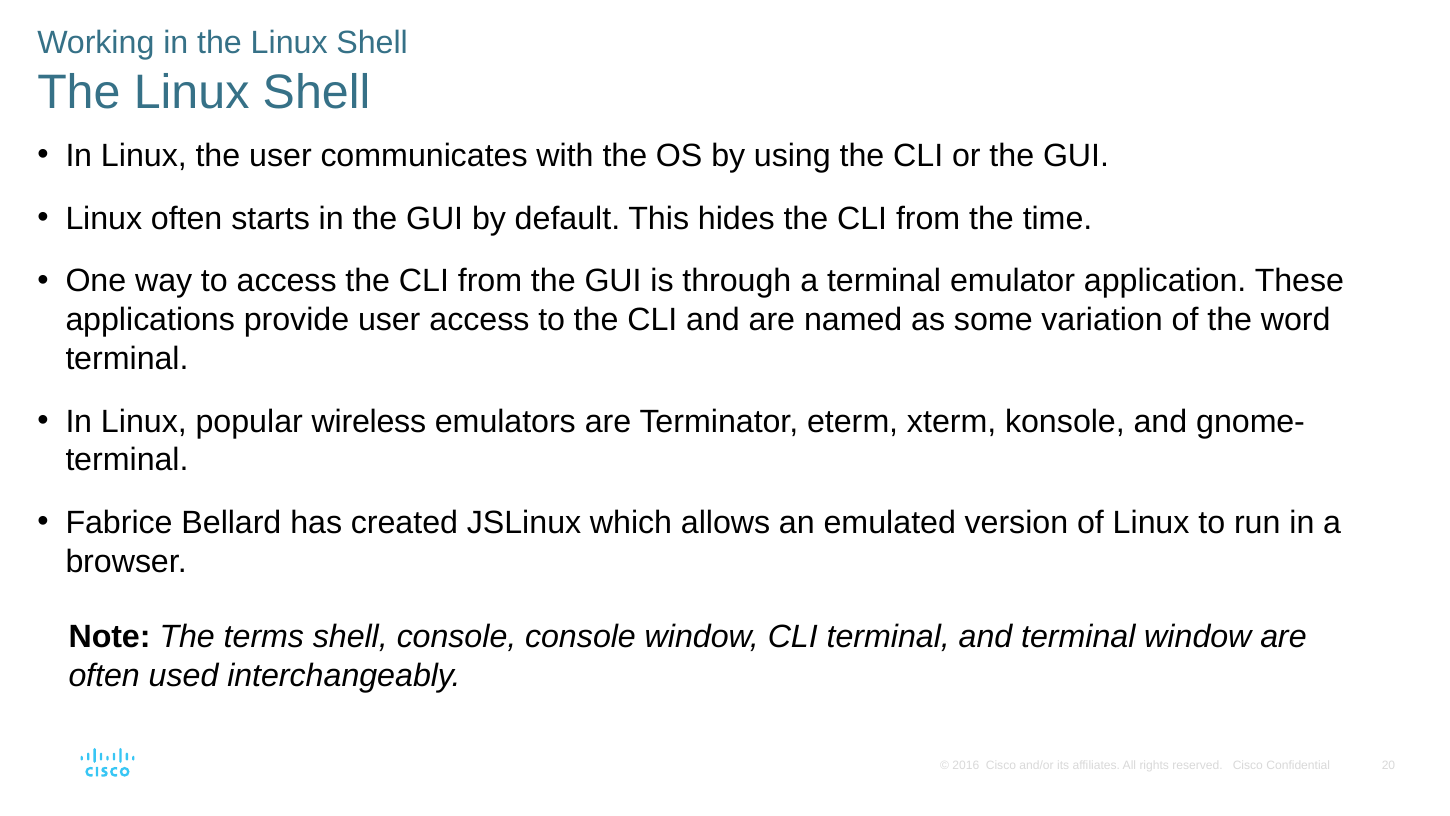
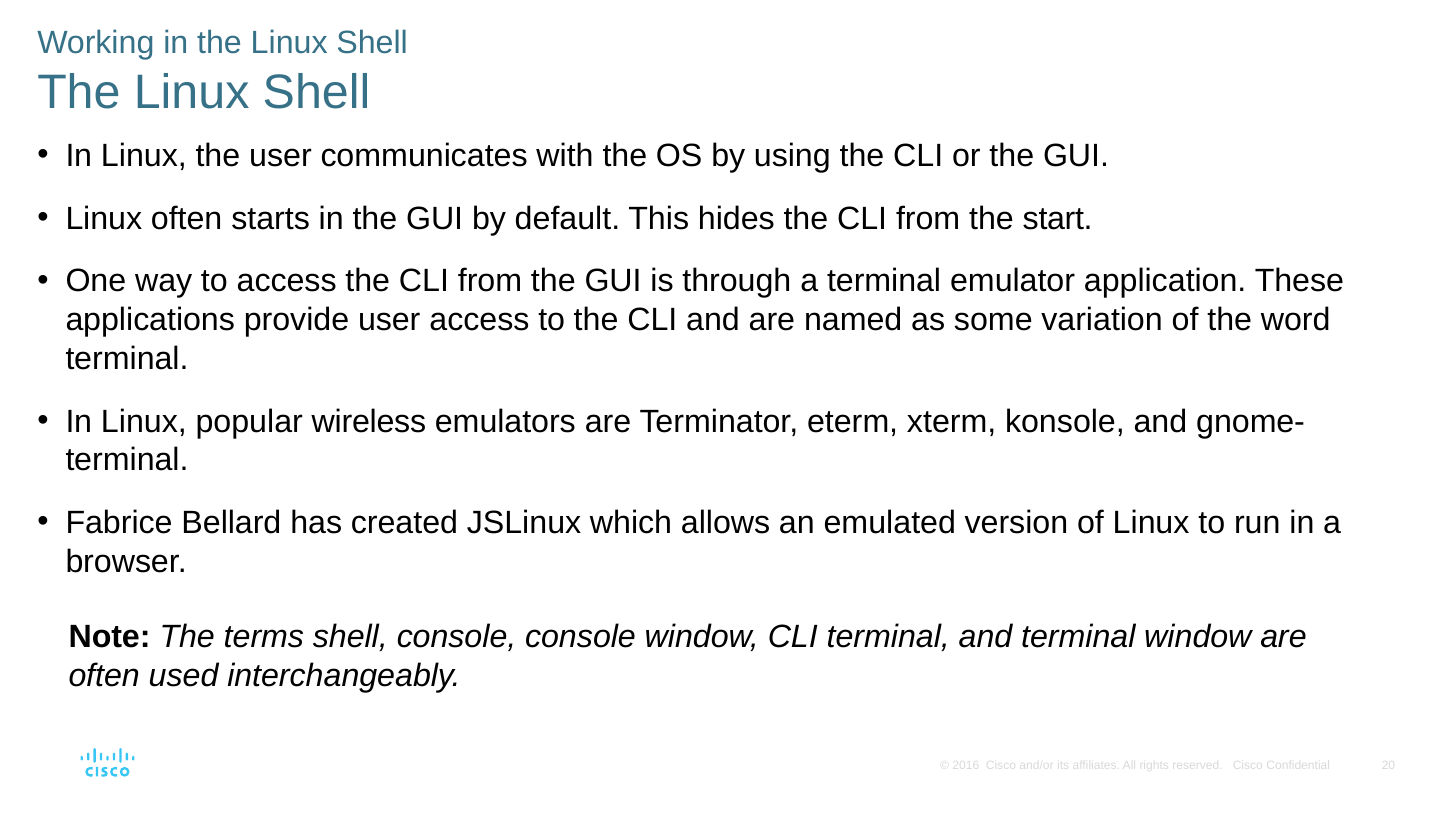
time: time -> start (1058, 218)
